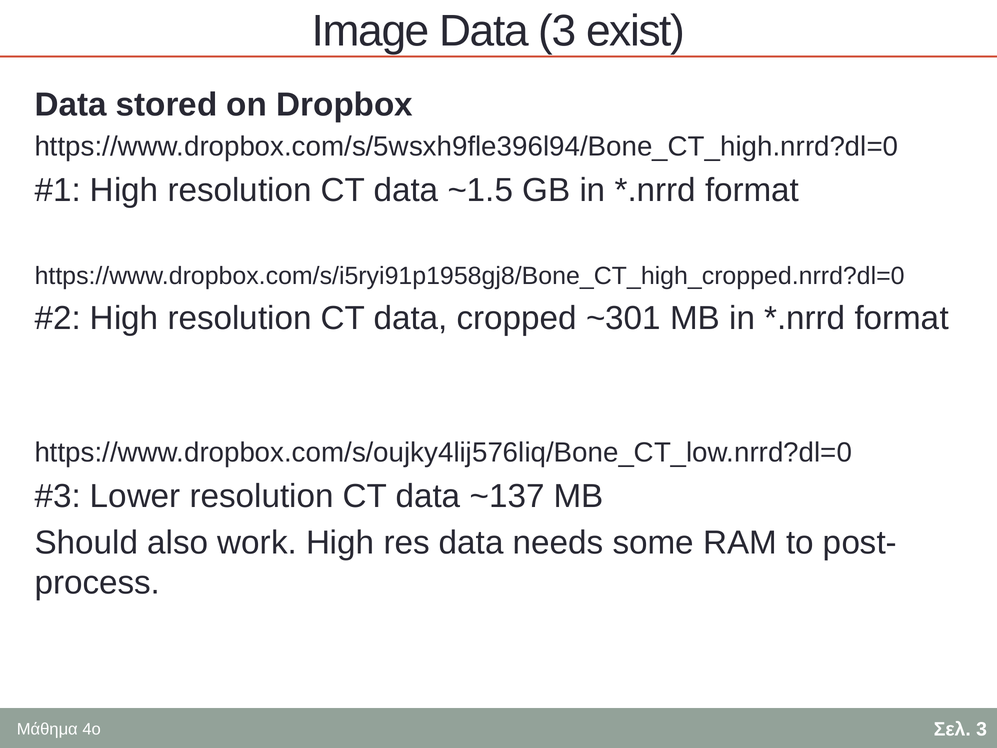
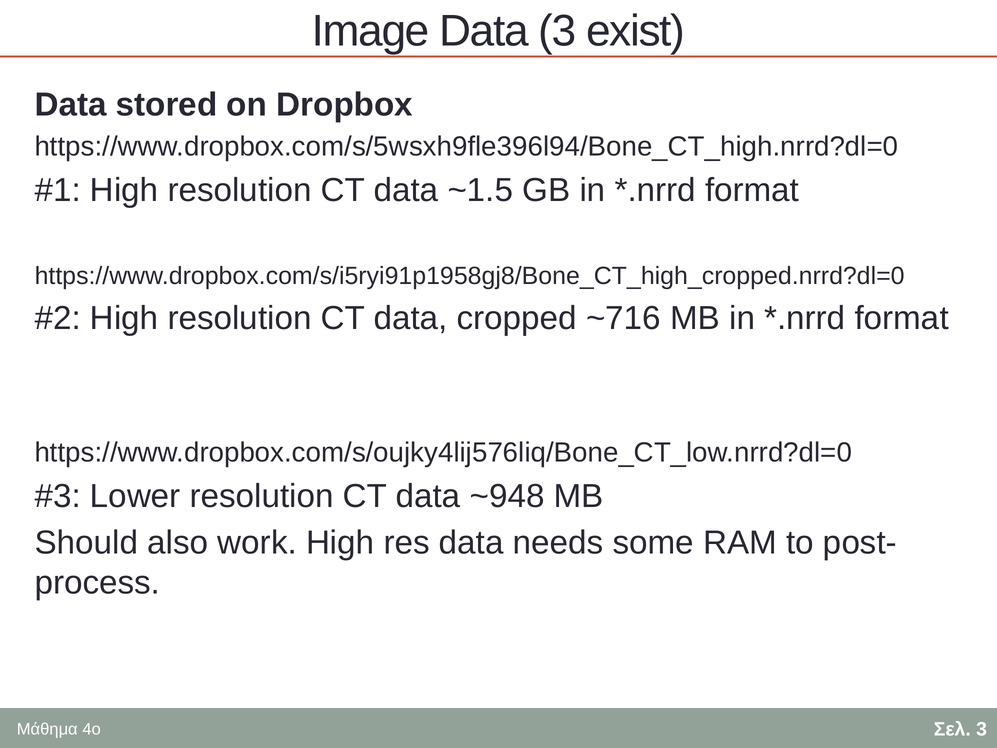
~301: ~301 -> ~716 (623, 318)
~137: ~137 -> ~948 (507, 496)
